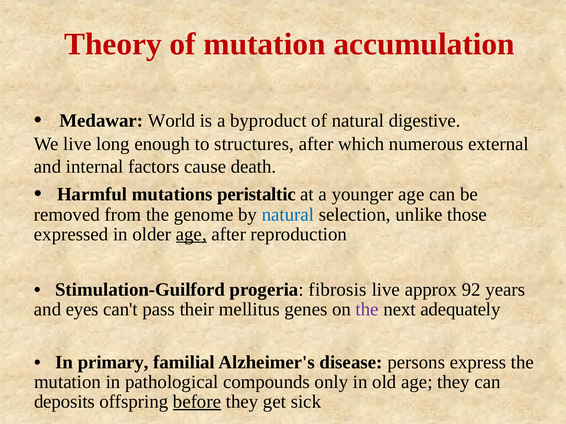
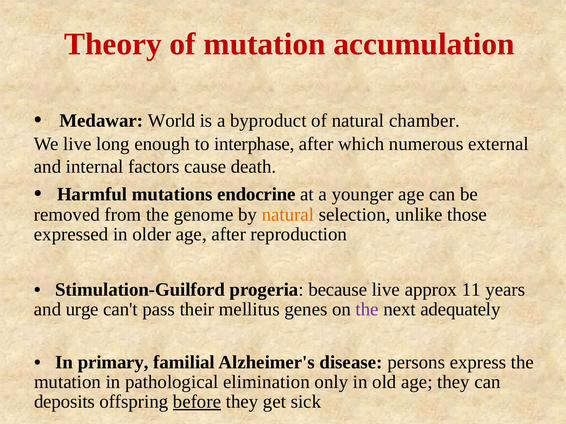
digestive: digestive -> chamber (424, 121)
structures: structures -> interphase (254, 144)
peristaltic: peristaltic -> endocrine (256, 194)
natural colour: blue -> orange (288, 215)
age underline: present -> none (191, 234)
fibrosis: fibrosis -> because (338, 290)
92: 92 -> 11 (471, 290)
eyes: eyes -> urge (82, 310)
compounds: compounds -> elimination (266, 382)
